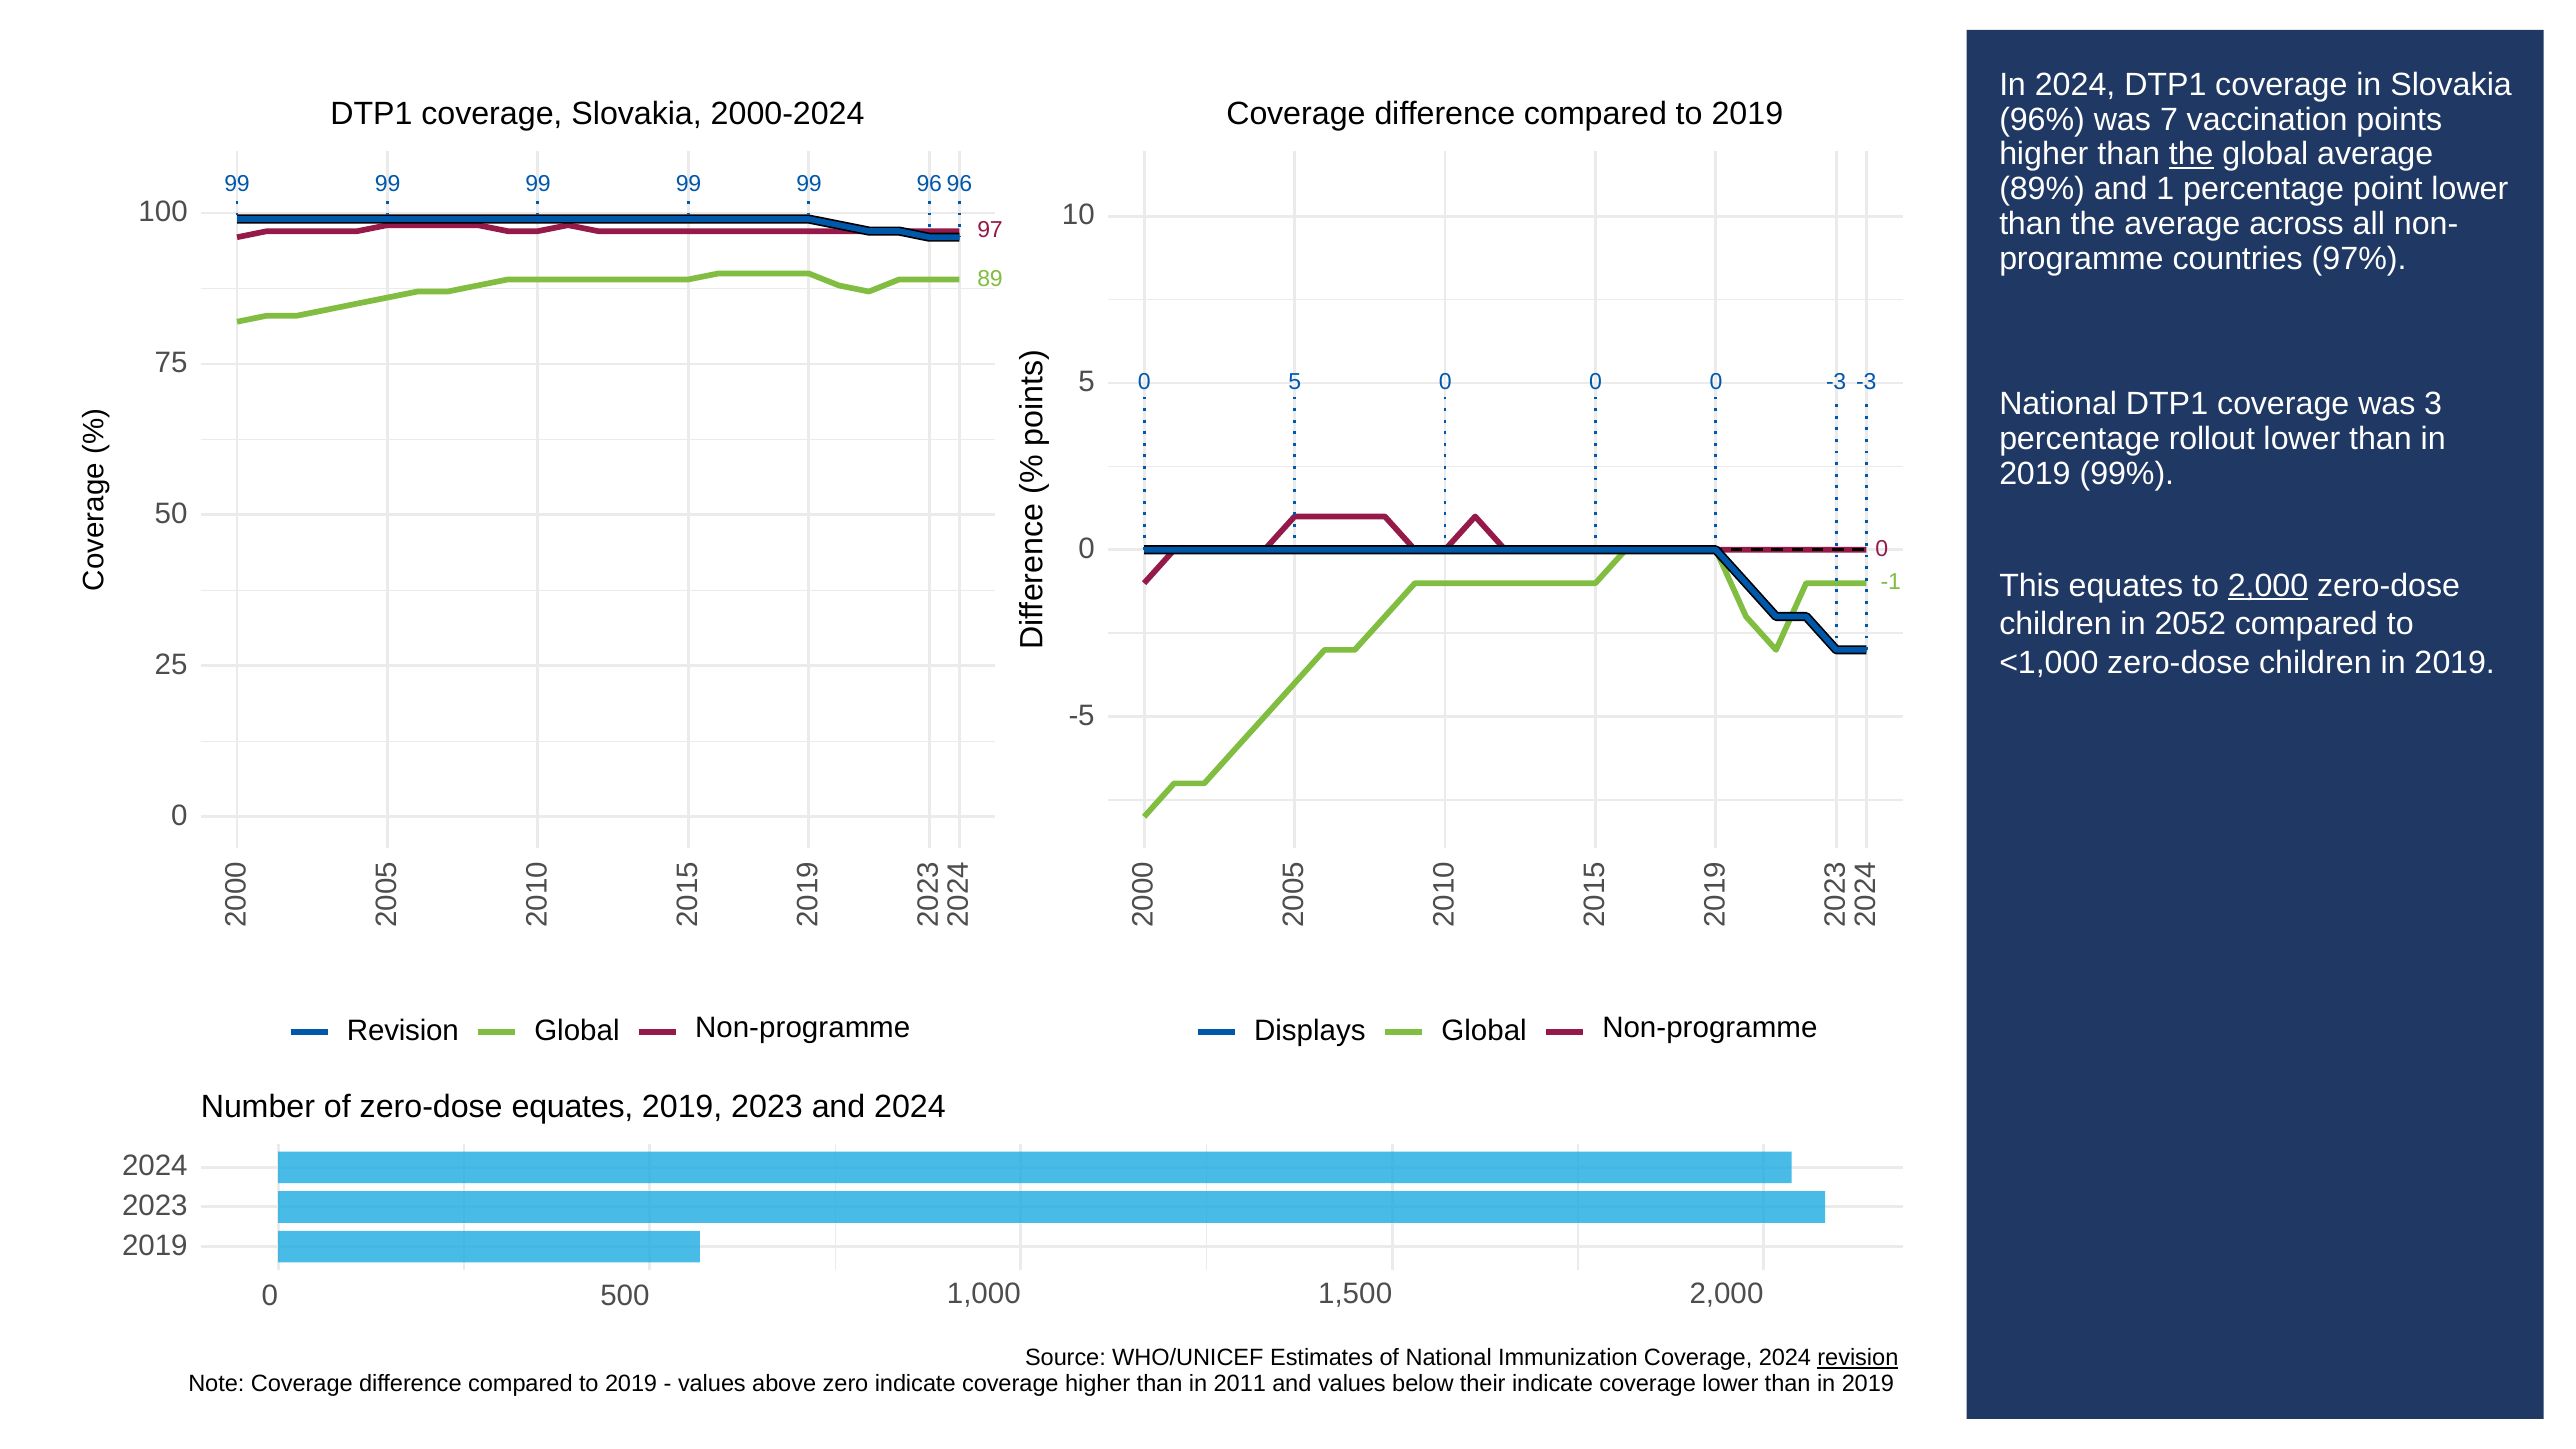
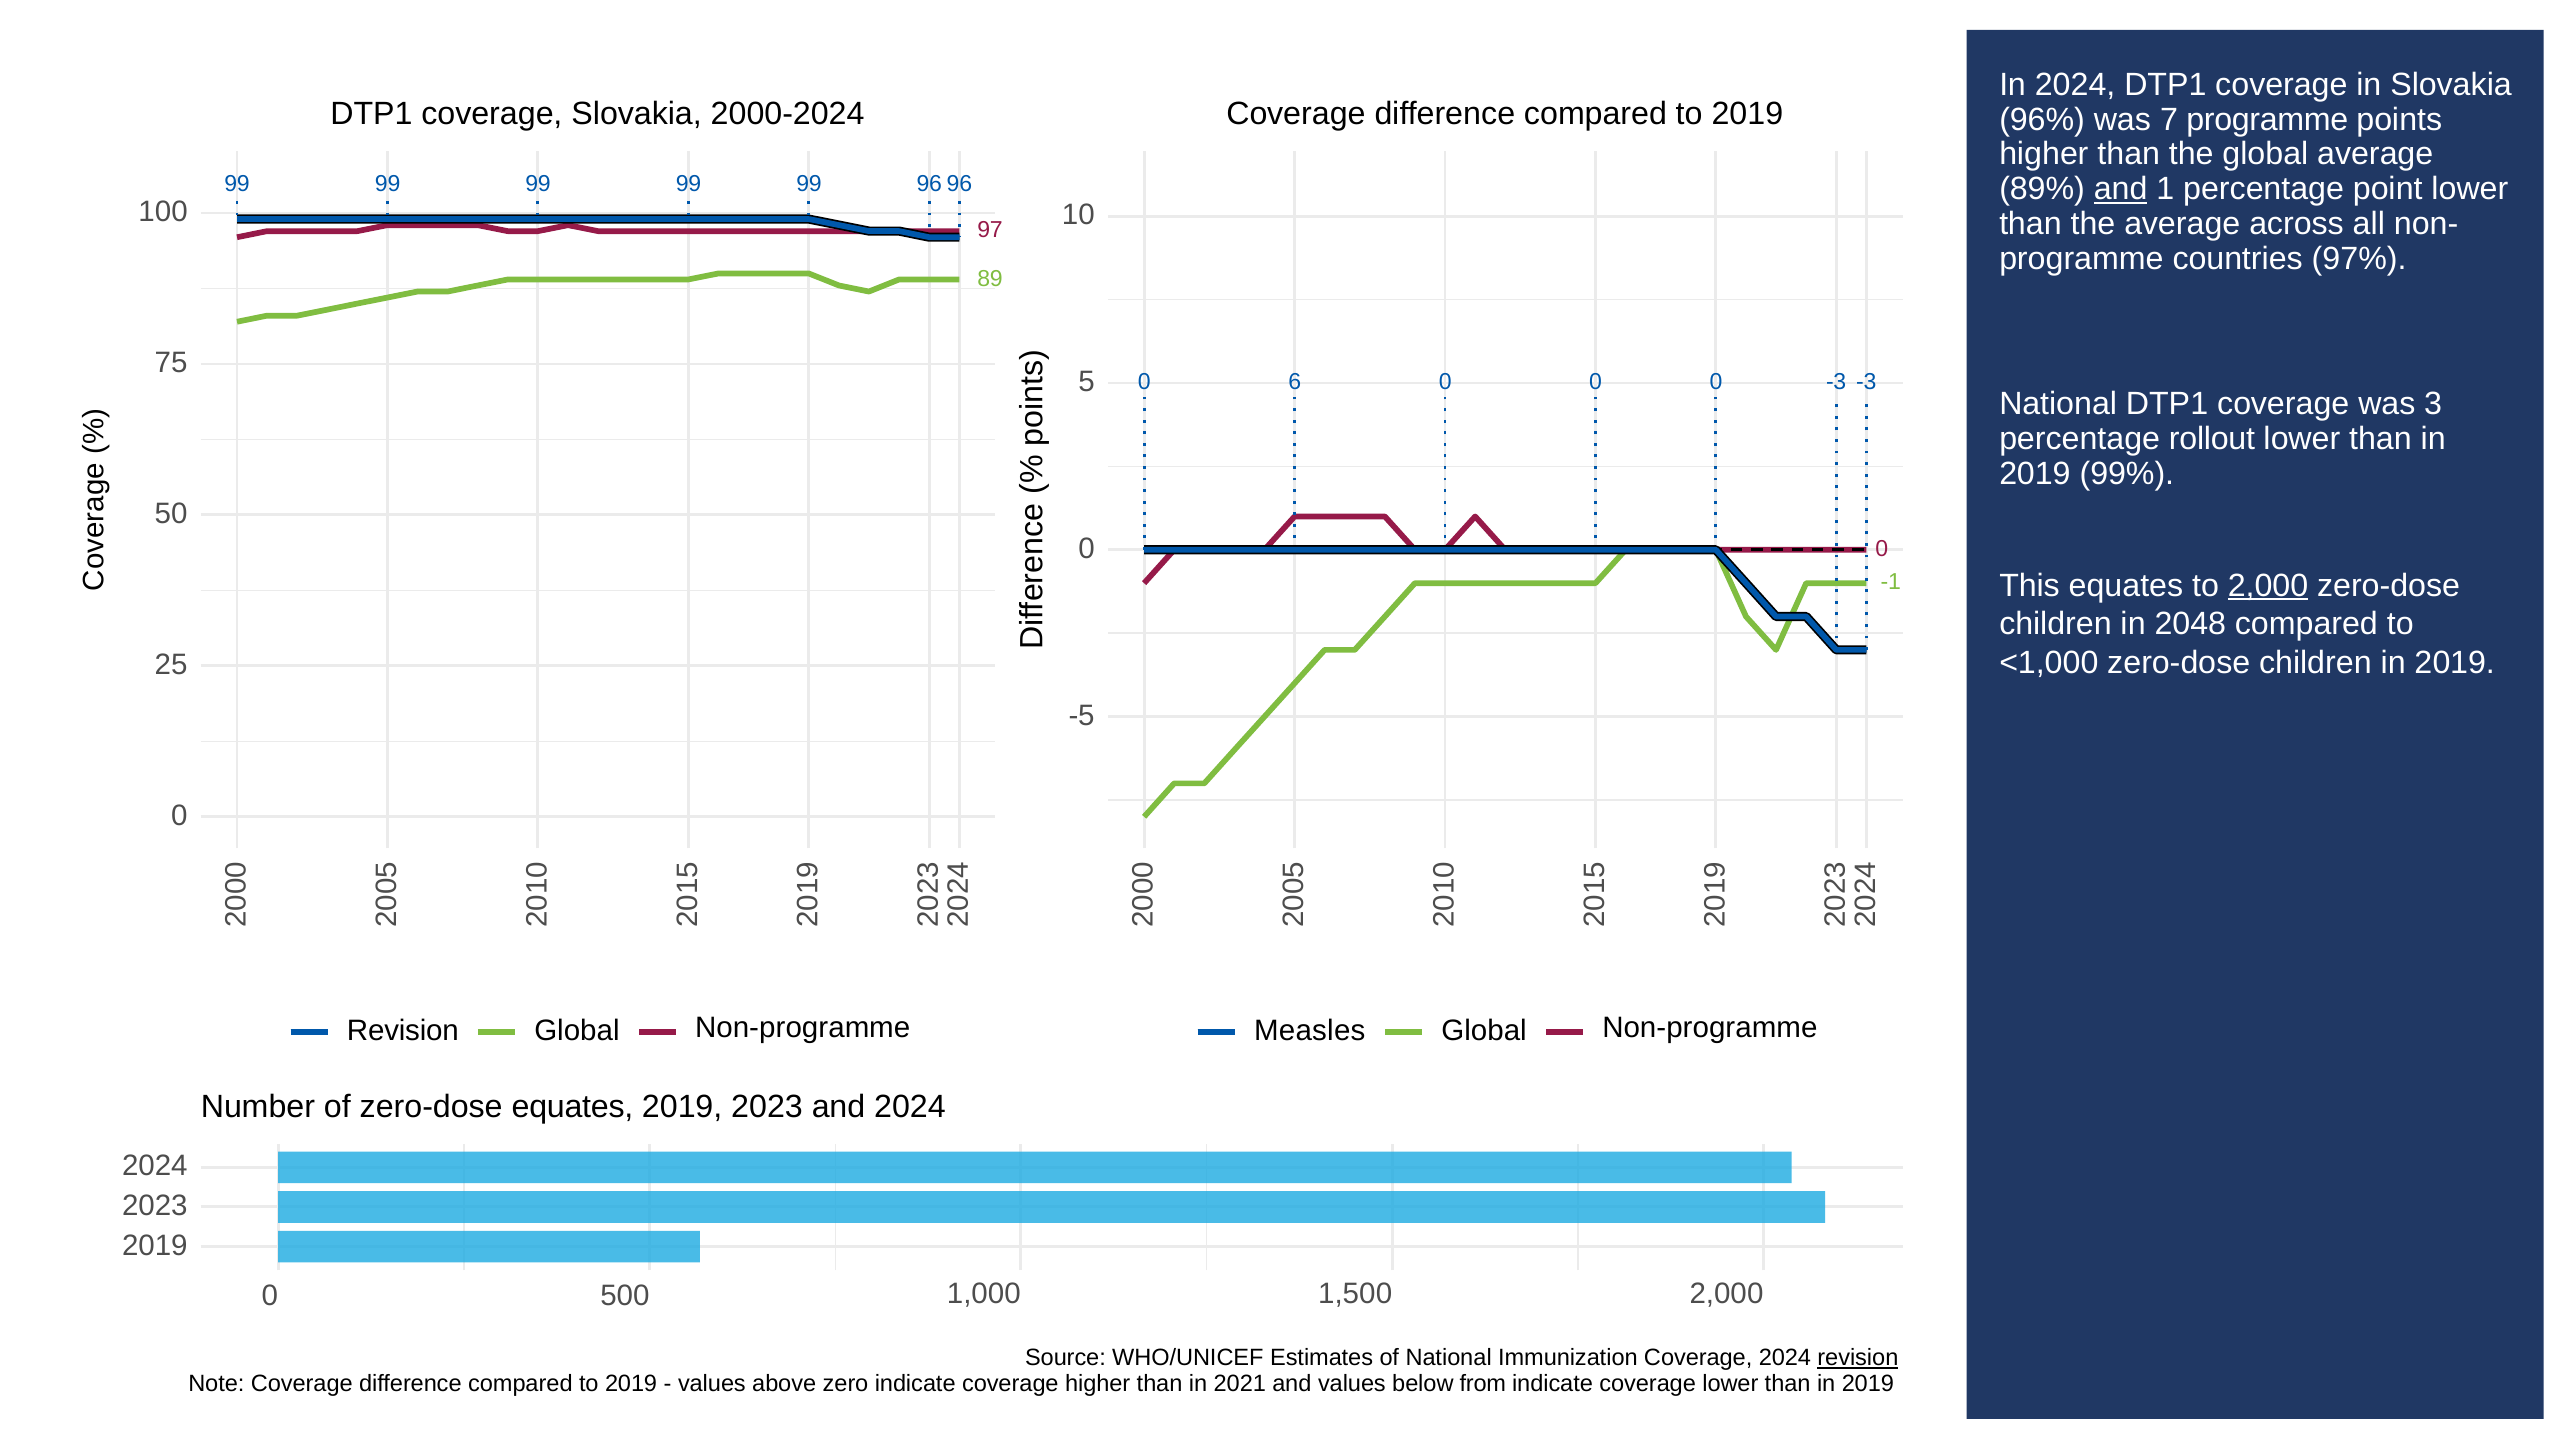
7 vaccination: vaccination -> programme (2267, 119)
the underline: present -> none (2191, 154)
and underline: none -> present (2121, 189)
5: 5 -> 6 (1295, 382)
2052: 2052 -> 2048 (2190, 624)
Displays: Displays -> Measles (1310, 1030)
2011: 2011 -> 2021 (1240, 1383)
their: their -> from (1483, 1383)
